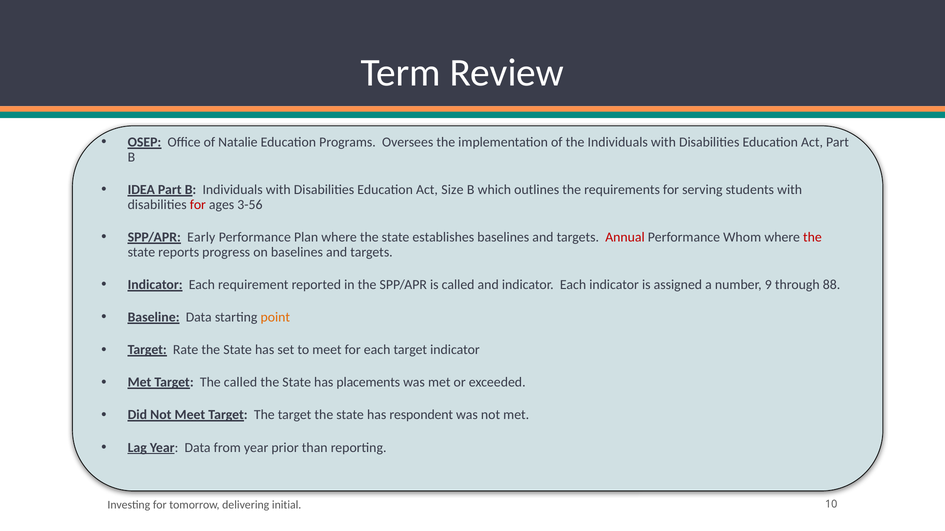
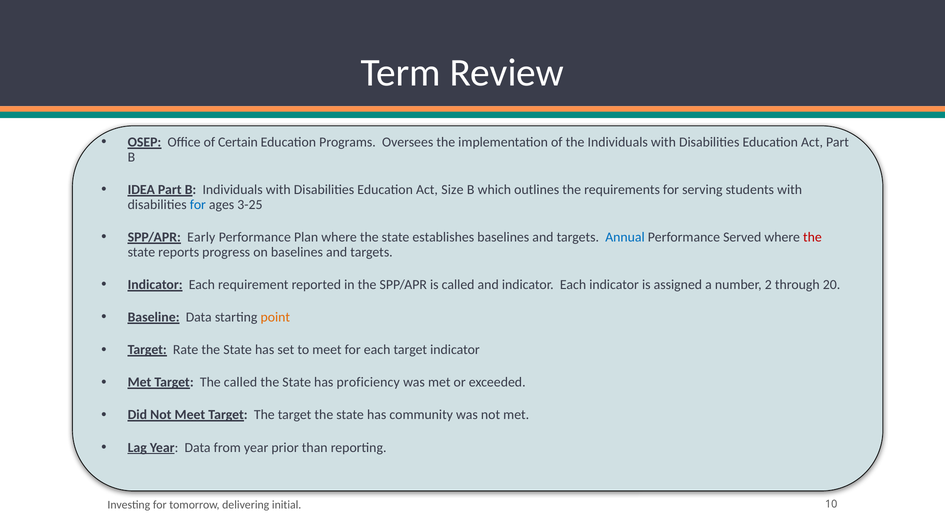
Natalie: Natalie -> Certain (238, 142)
for colour: red -> blue (198, 205)
3-56: 3-56 -> 3-25 (250, 205)
Annual colour: red -> blue (625, 237)
Whom: Whom -> Served (742, 237)
9: 9 -> 2 (768, 285)
88: 88 -> 20 (832, 285)
placements: placements -> proficiency (368, 383)
respondent: respondent -> community (421, 415)
